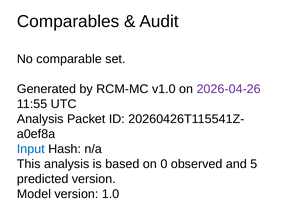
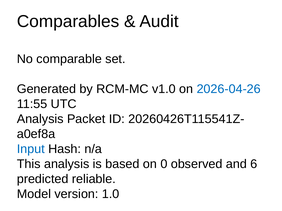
2026-04-26 colour: purple -> blue (229, 89)
5: 5 -> 6 (254, 164)
predicted version: version -> reliable (94, 179)
